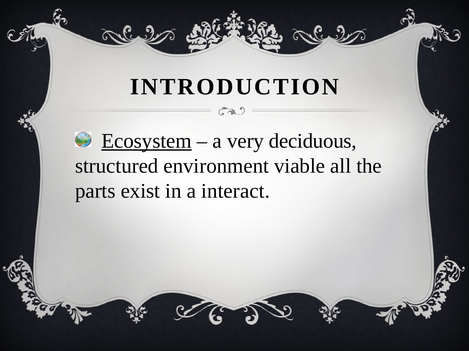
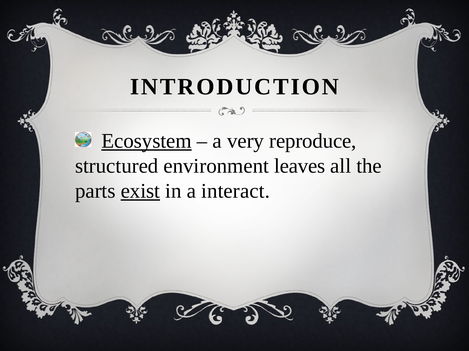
deciduous: deciduous -> reproduce (313, 141)
viable: viable -> leaves (300, 166)
exist underline: none -> present (140, 191)
